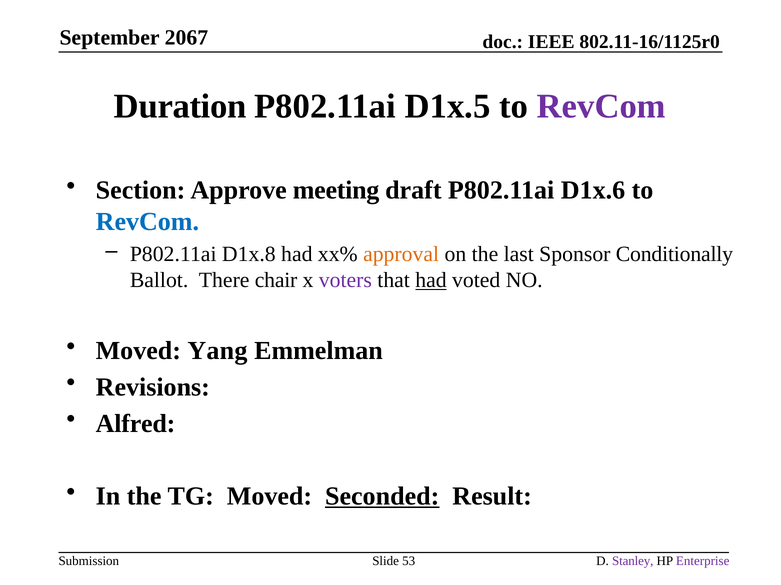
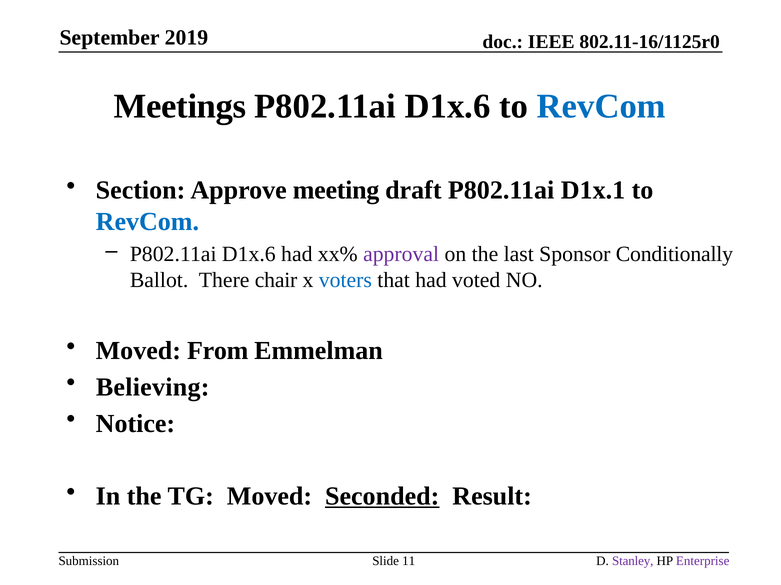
2067: 2067 -> 2019 (186, 38)
Duration: Duration -> Meetings (180, 107)
D1x.5: D1x.5 -> D1x.6 (448, 107)
RevCom colour: purple -> blue (601, 107)
D1x.6: D1x.6 -> D1x.1 (593, 191)
D1x.8: D1x.8 -> D1x.6 (249, 255)
approval colour: orange -> purple (401, 255)
voters colour: purple -> blue (345, 281)
had underline: present -> none (431, 281)
Yang: Yang -> From (218, 351)
Revisions: Revisions -> Believing (153, 388)
Alfred: Alfred -> Notice (135, 424)
53: 53 -> 11 (409, 562)
